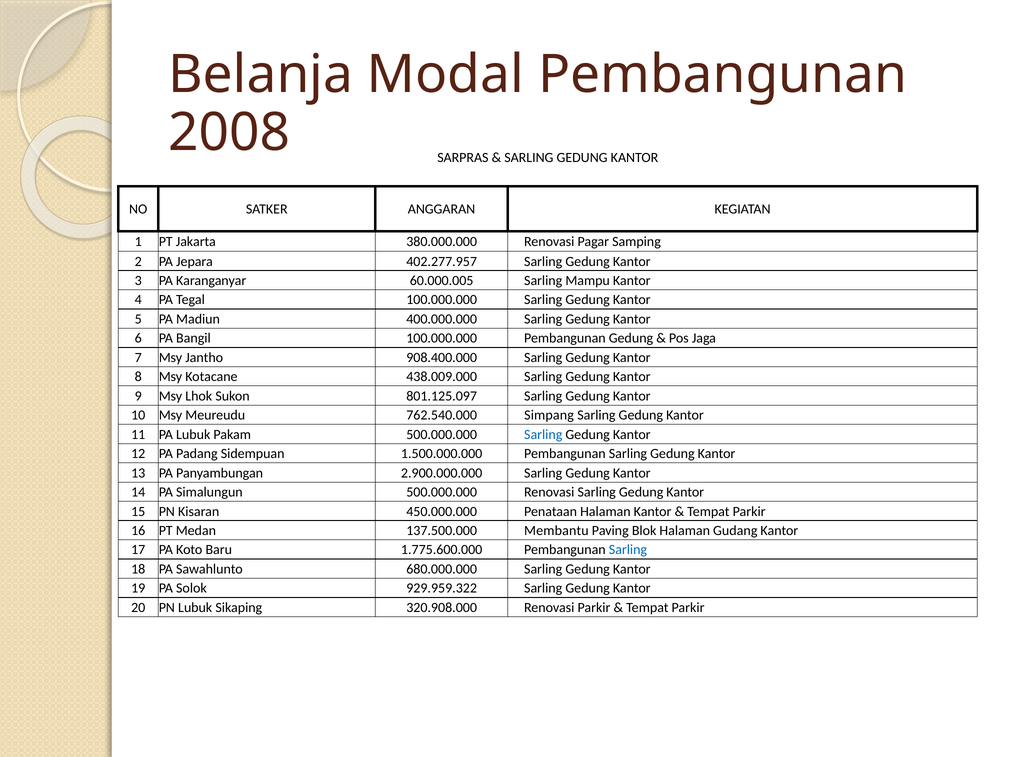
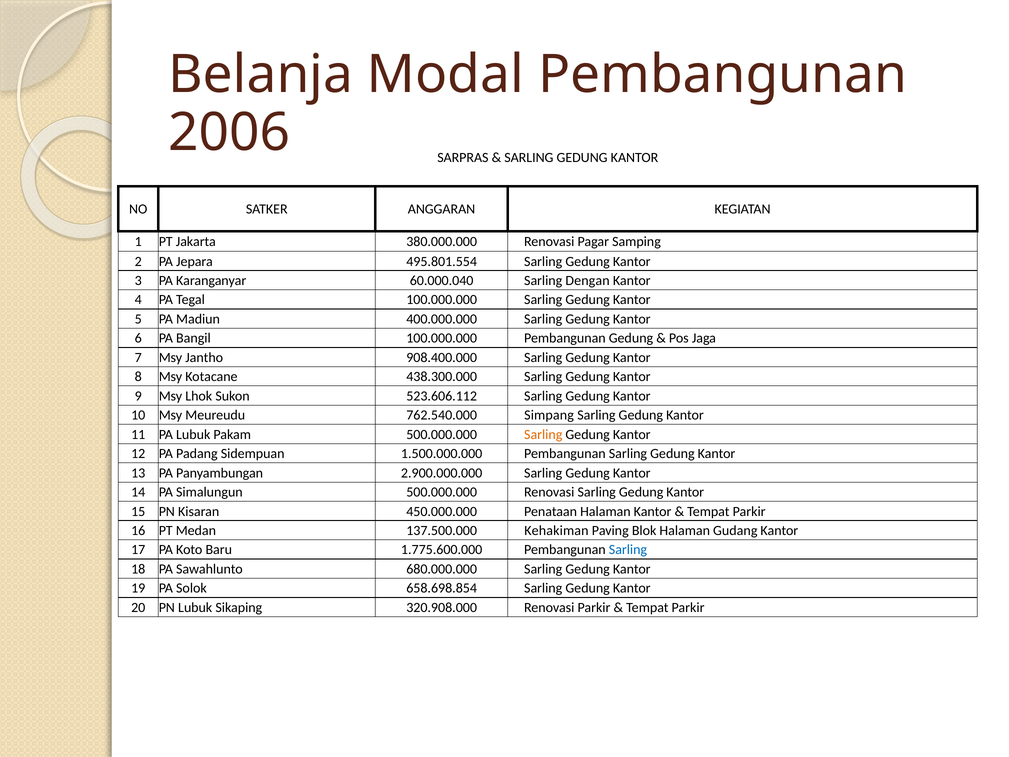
2008: 2008 -> 2006 (229, 133)
402.277.957: 402.277.957 -> 495.801.554 (442, 261)
60.000.005: 60.000.005 -> 60.000.040 (442, 281)
Mampu: Mampu -> Dengan (588, 281)
438.009.000: 438.009.000 -> 438.300.000 (442, 377)
801.125.097: 801.125.097 -> 523.606.112 (442, 396)
Sarling colour: blue -> orange (543, 434)
Membantu: Membantu -> Kehakiman (556, 530)
929.959.322: 929.959.322 -> 658.698.854 (442, 588)
